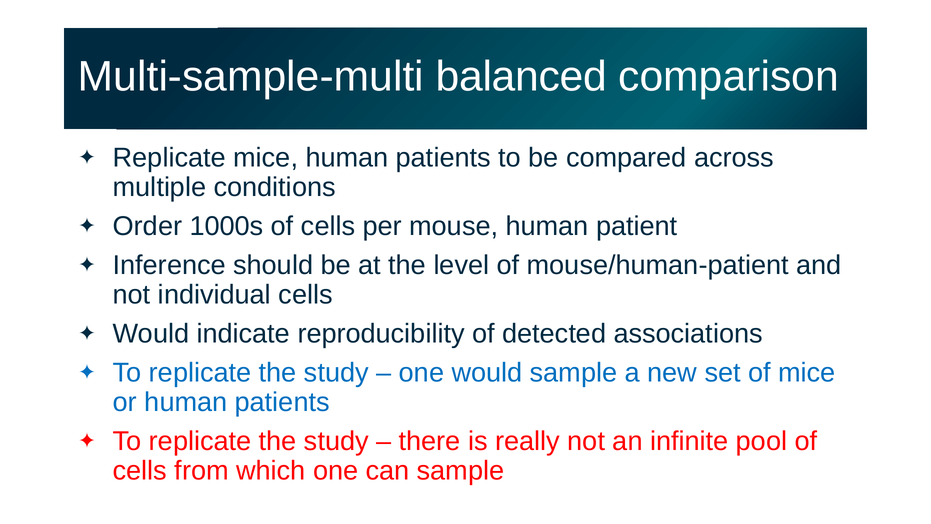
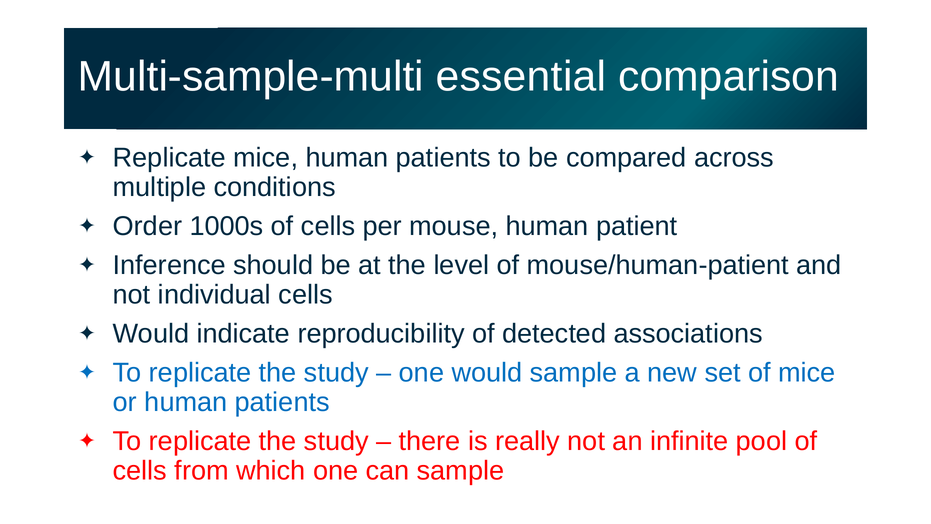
balanced: balanced -> essential (521, 76)
